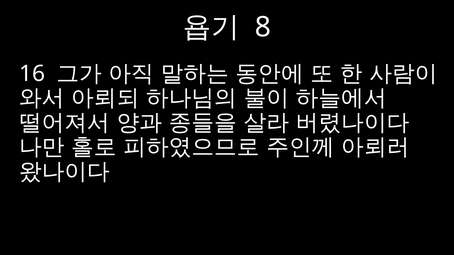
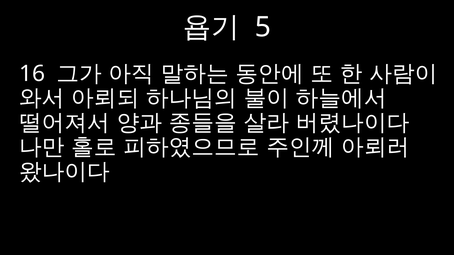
8: 8 -> 5 (263, 27)
